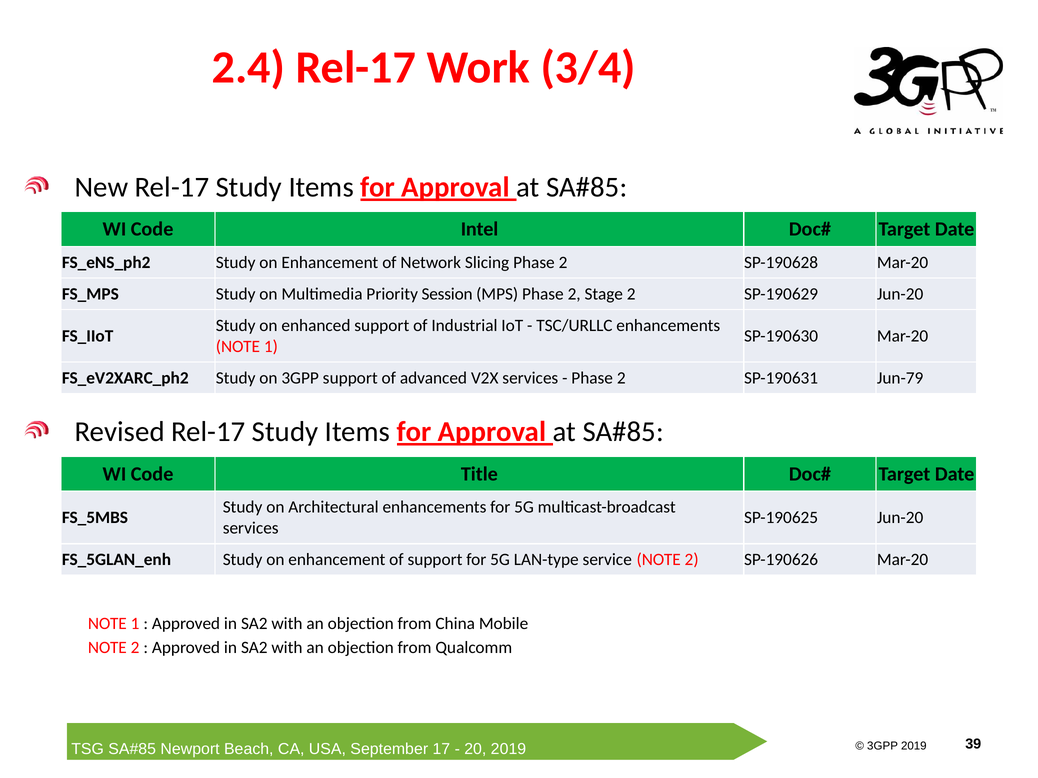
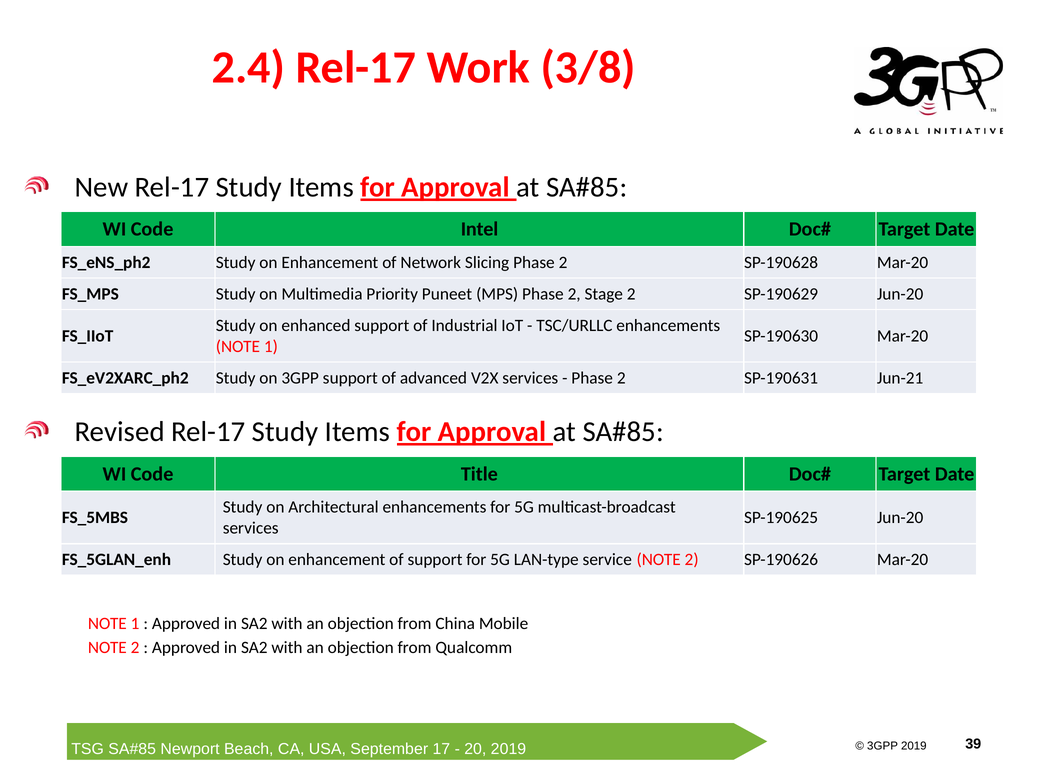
3/4: 3/4 -> 3/8 (588, 68)
Session: Session -> Puneet (447, 294)
Jun-79: Jun-79 -> Jun-21 (900, 378)
